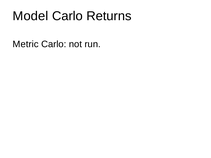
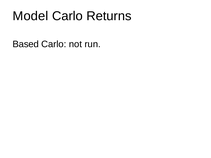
Metric: Metric -> Based (26, 44)
